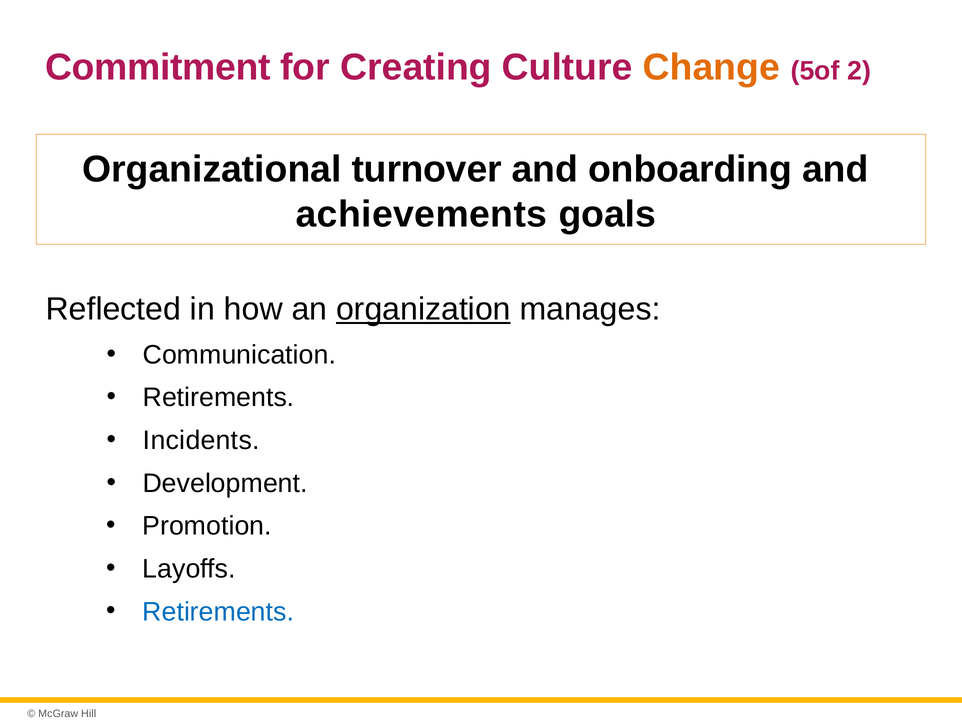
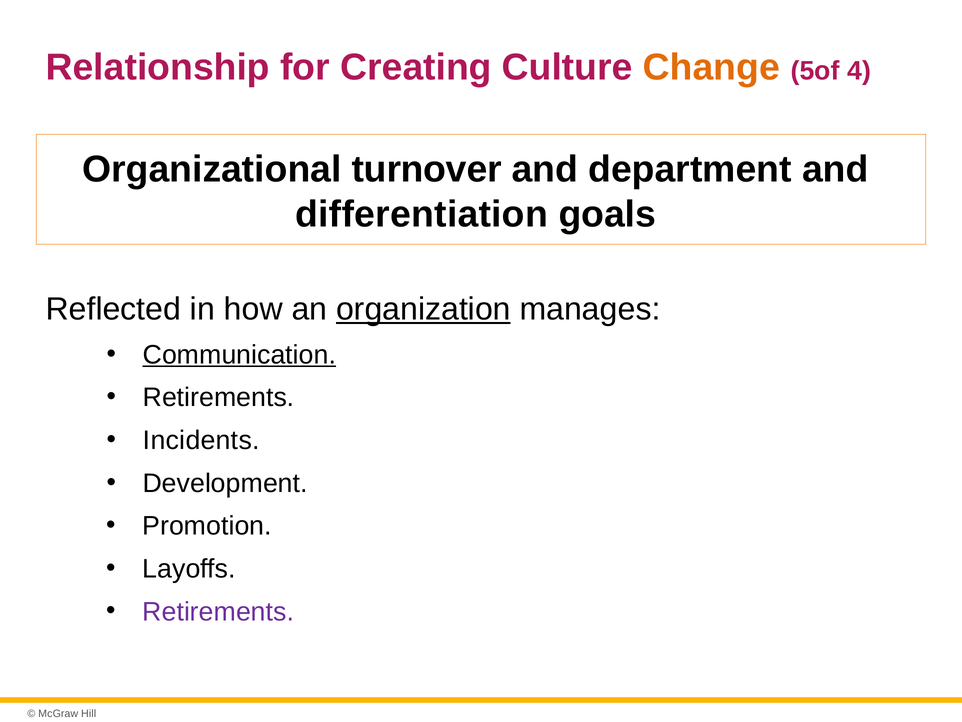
Commitment: Commitment -> Relationship (158, 68)
2: 2 -> 4 (859, 71)
onboarding: onboarding -> department (690, 169)
achievements: achievements -> differentiation (422, 214)
Communication underline: none -> present (239, 354)
Retirements colour: blue -> purple (218, 611)
